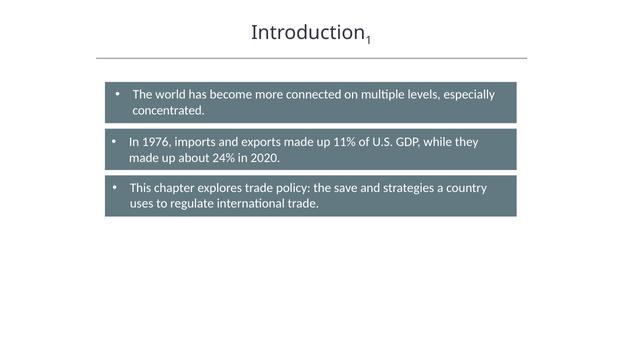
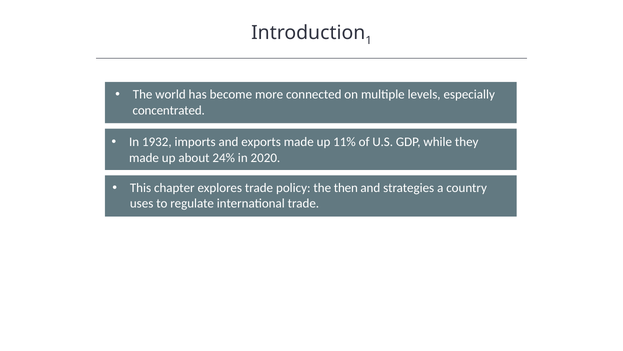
1976: 1976 -> 1932 (157, 142)
save: save -> then (346, 188)
